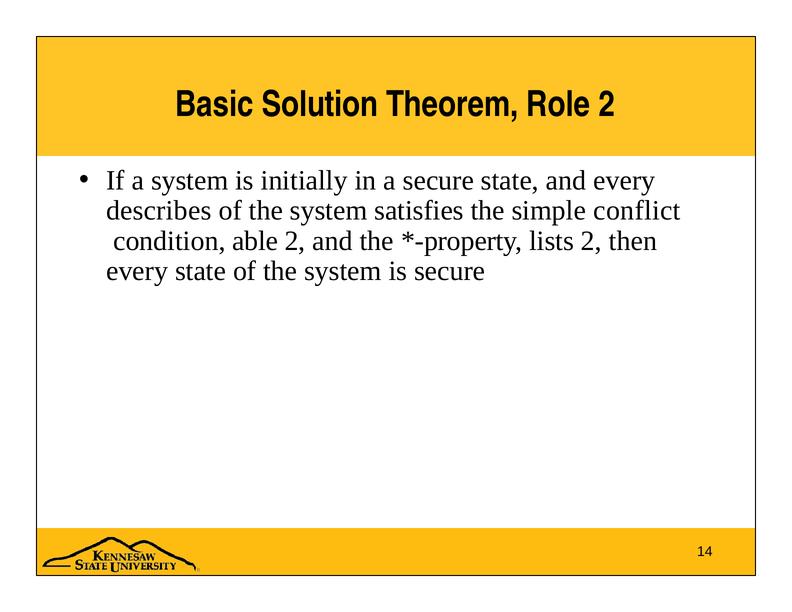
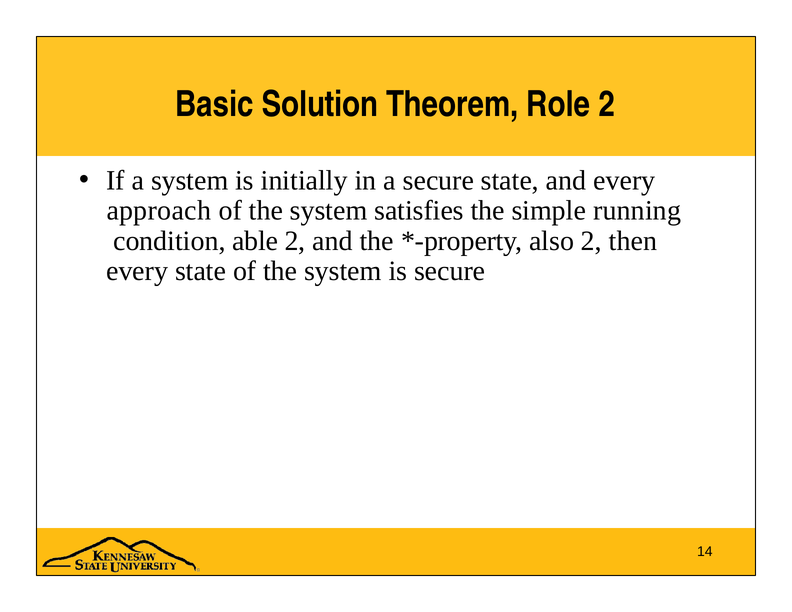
describes: describes -> approach (159, 211)
conflict: conflict -> running (637, 211)
lists: lists -> also (552, 241)
